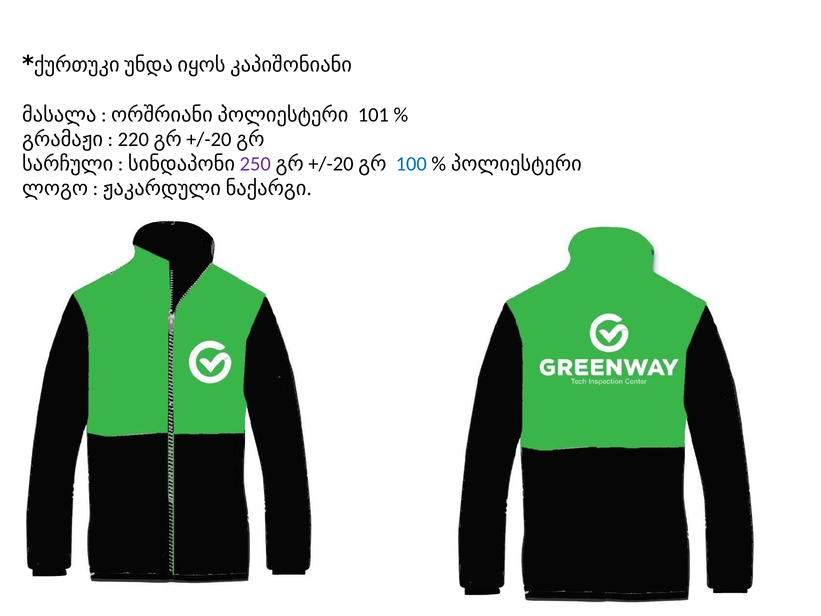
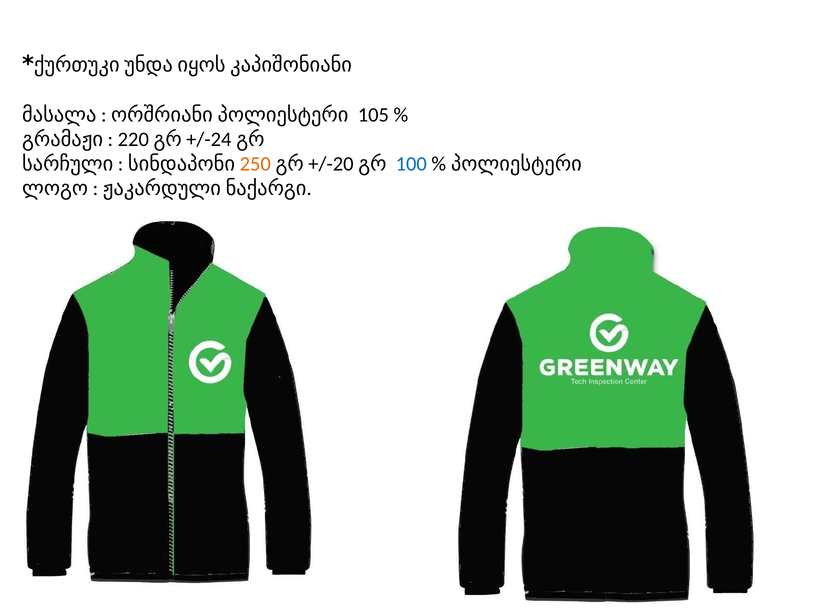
101: 101 -> 105 (373, 115)
220 +/-20: +/-20 -> +/-24 (209, 139)
250 colour: purple -> orange (255, 164)
